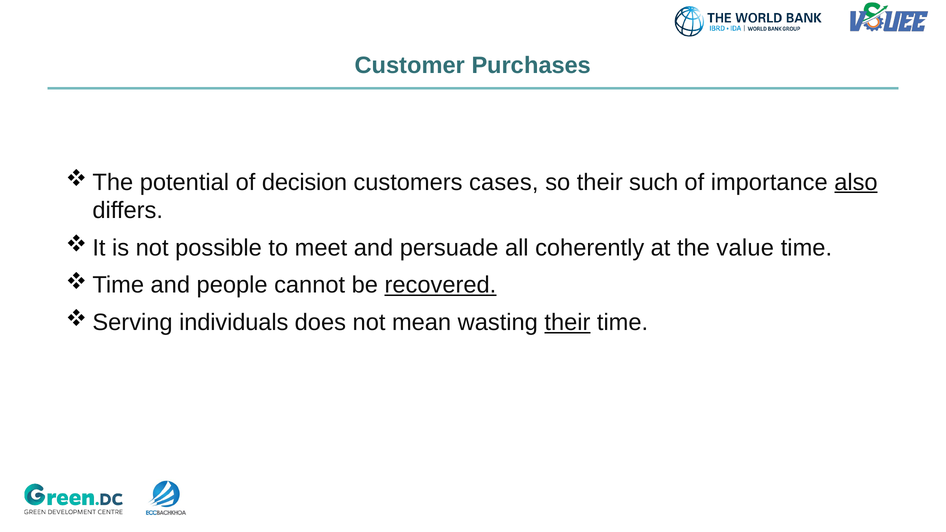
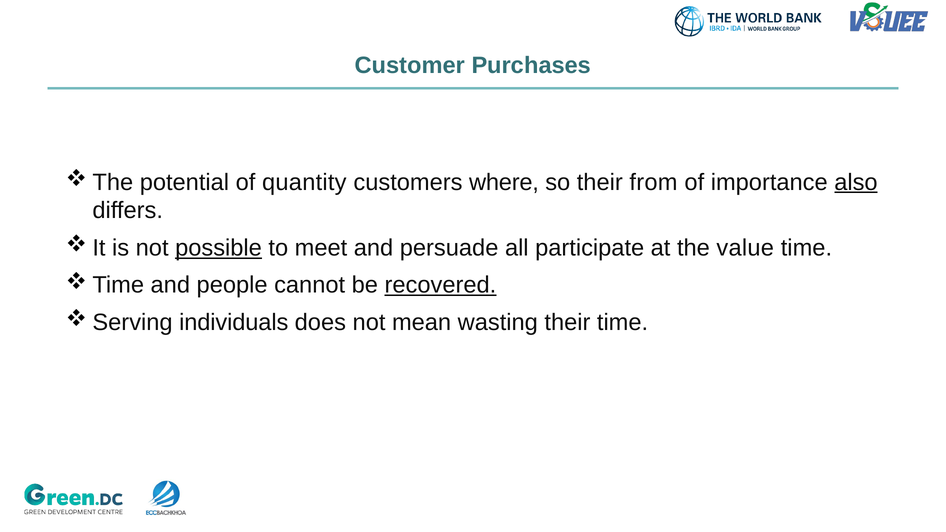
decision: decision -> quantity (304, 182)
cases: cases -> where (504, 182)
such: such -> from (653, 182)
possible underline: none -> present (218, 248)
coherently: coherently -> participate (590, 248)
their underline: present -> none (567, 322)
